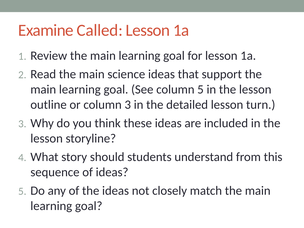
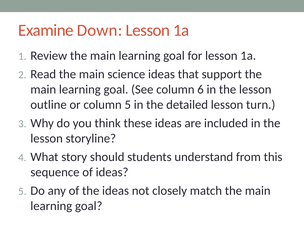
Called: Called -> Down (100, 30)
column 5: 5 -> 6 (201, 89)
column 3: 3 -> 5 (128, 105)
